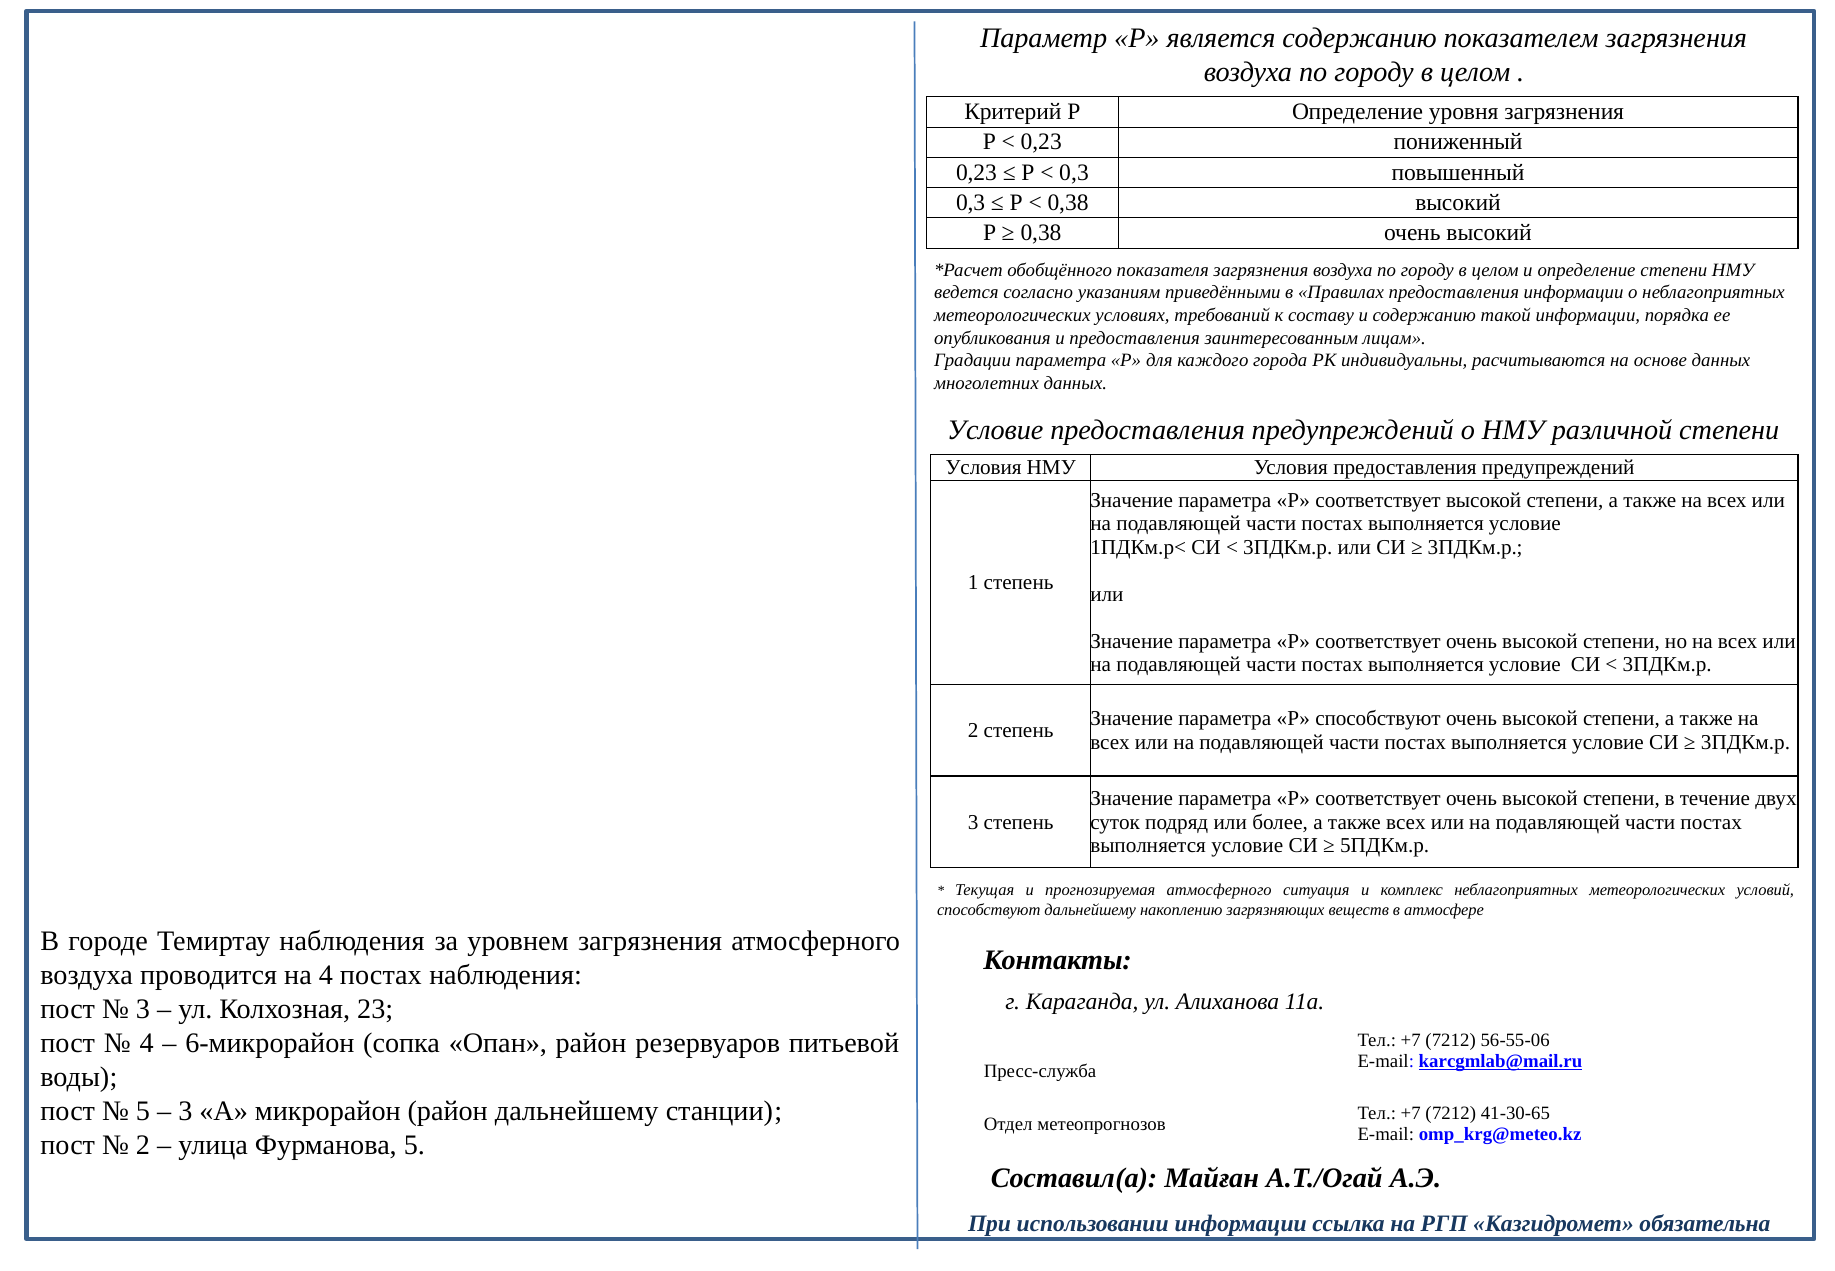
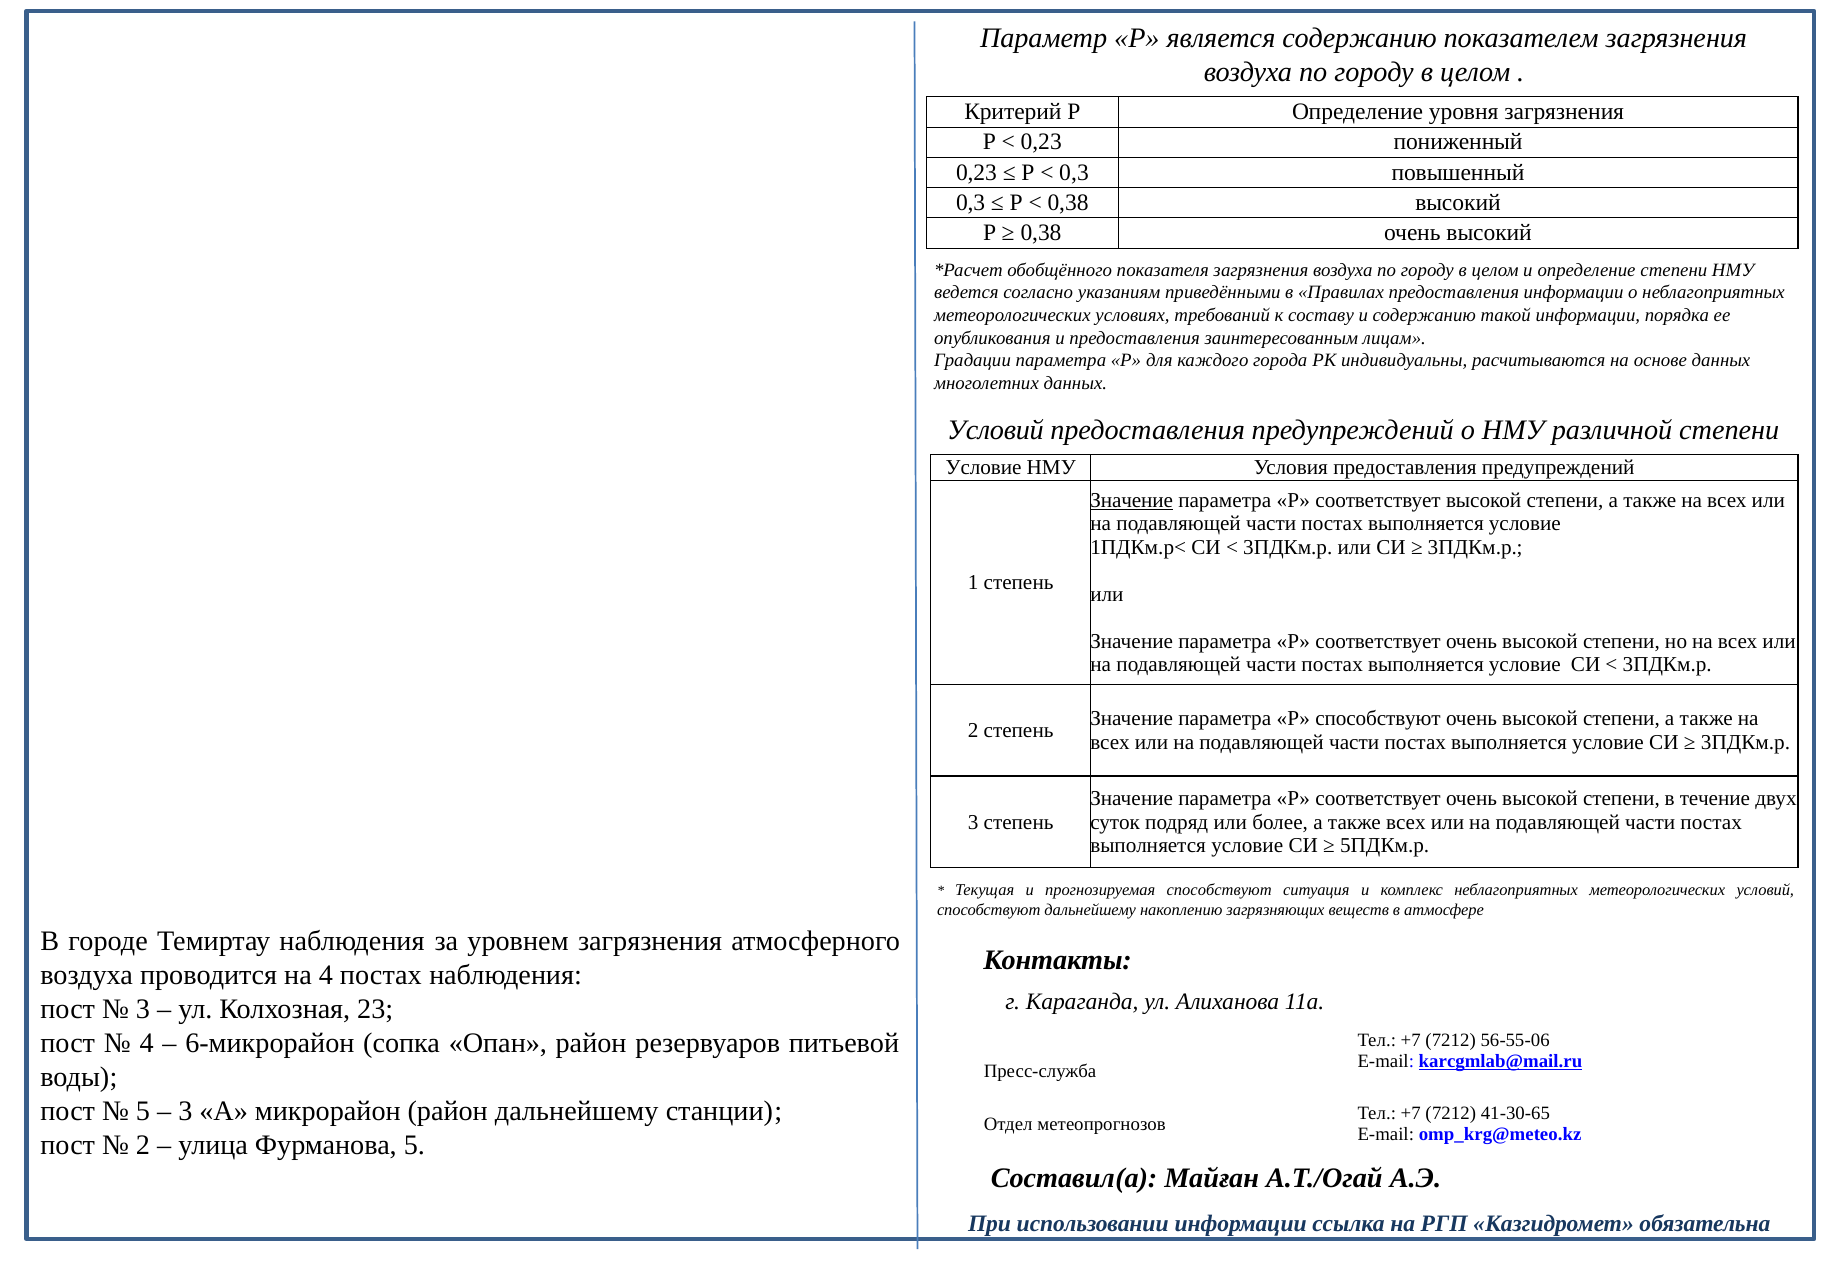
Условие: Условие -> Условий (995, 430)
Условия: Условия -> Условие (984, 467)
Значение underline: none -> present (1132, 500)
прогнозируемая атмосферного: атмосферного -> способствуют (1219, 890)
